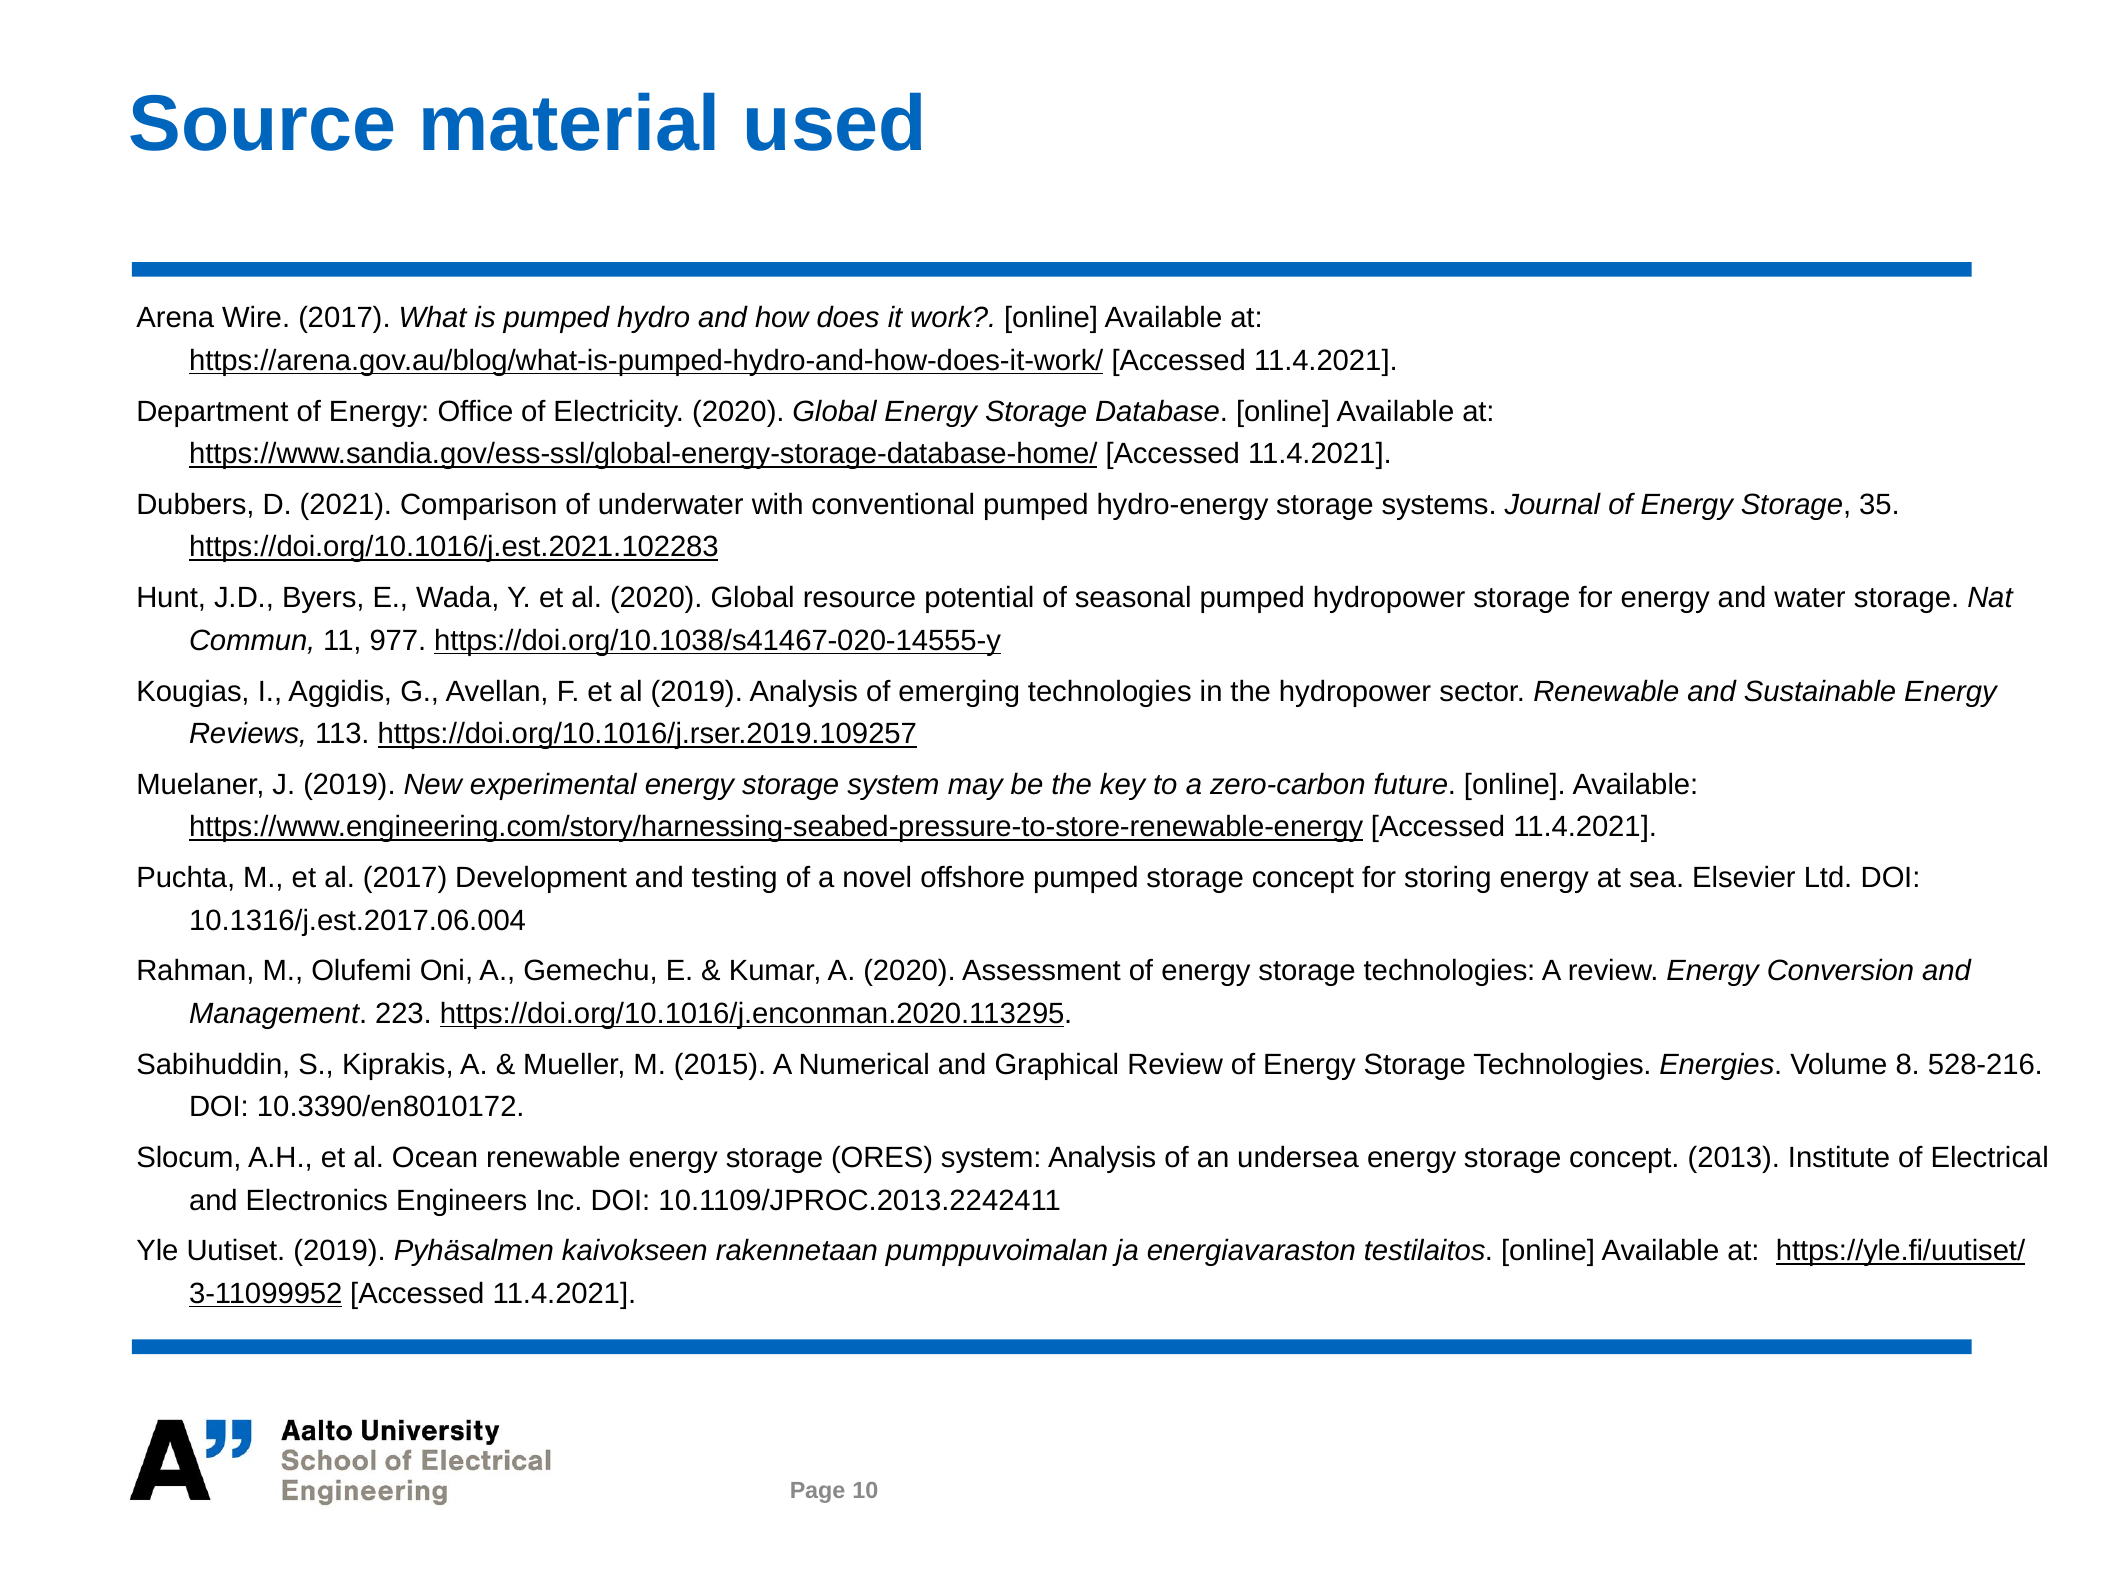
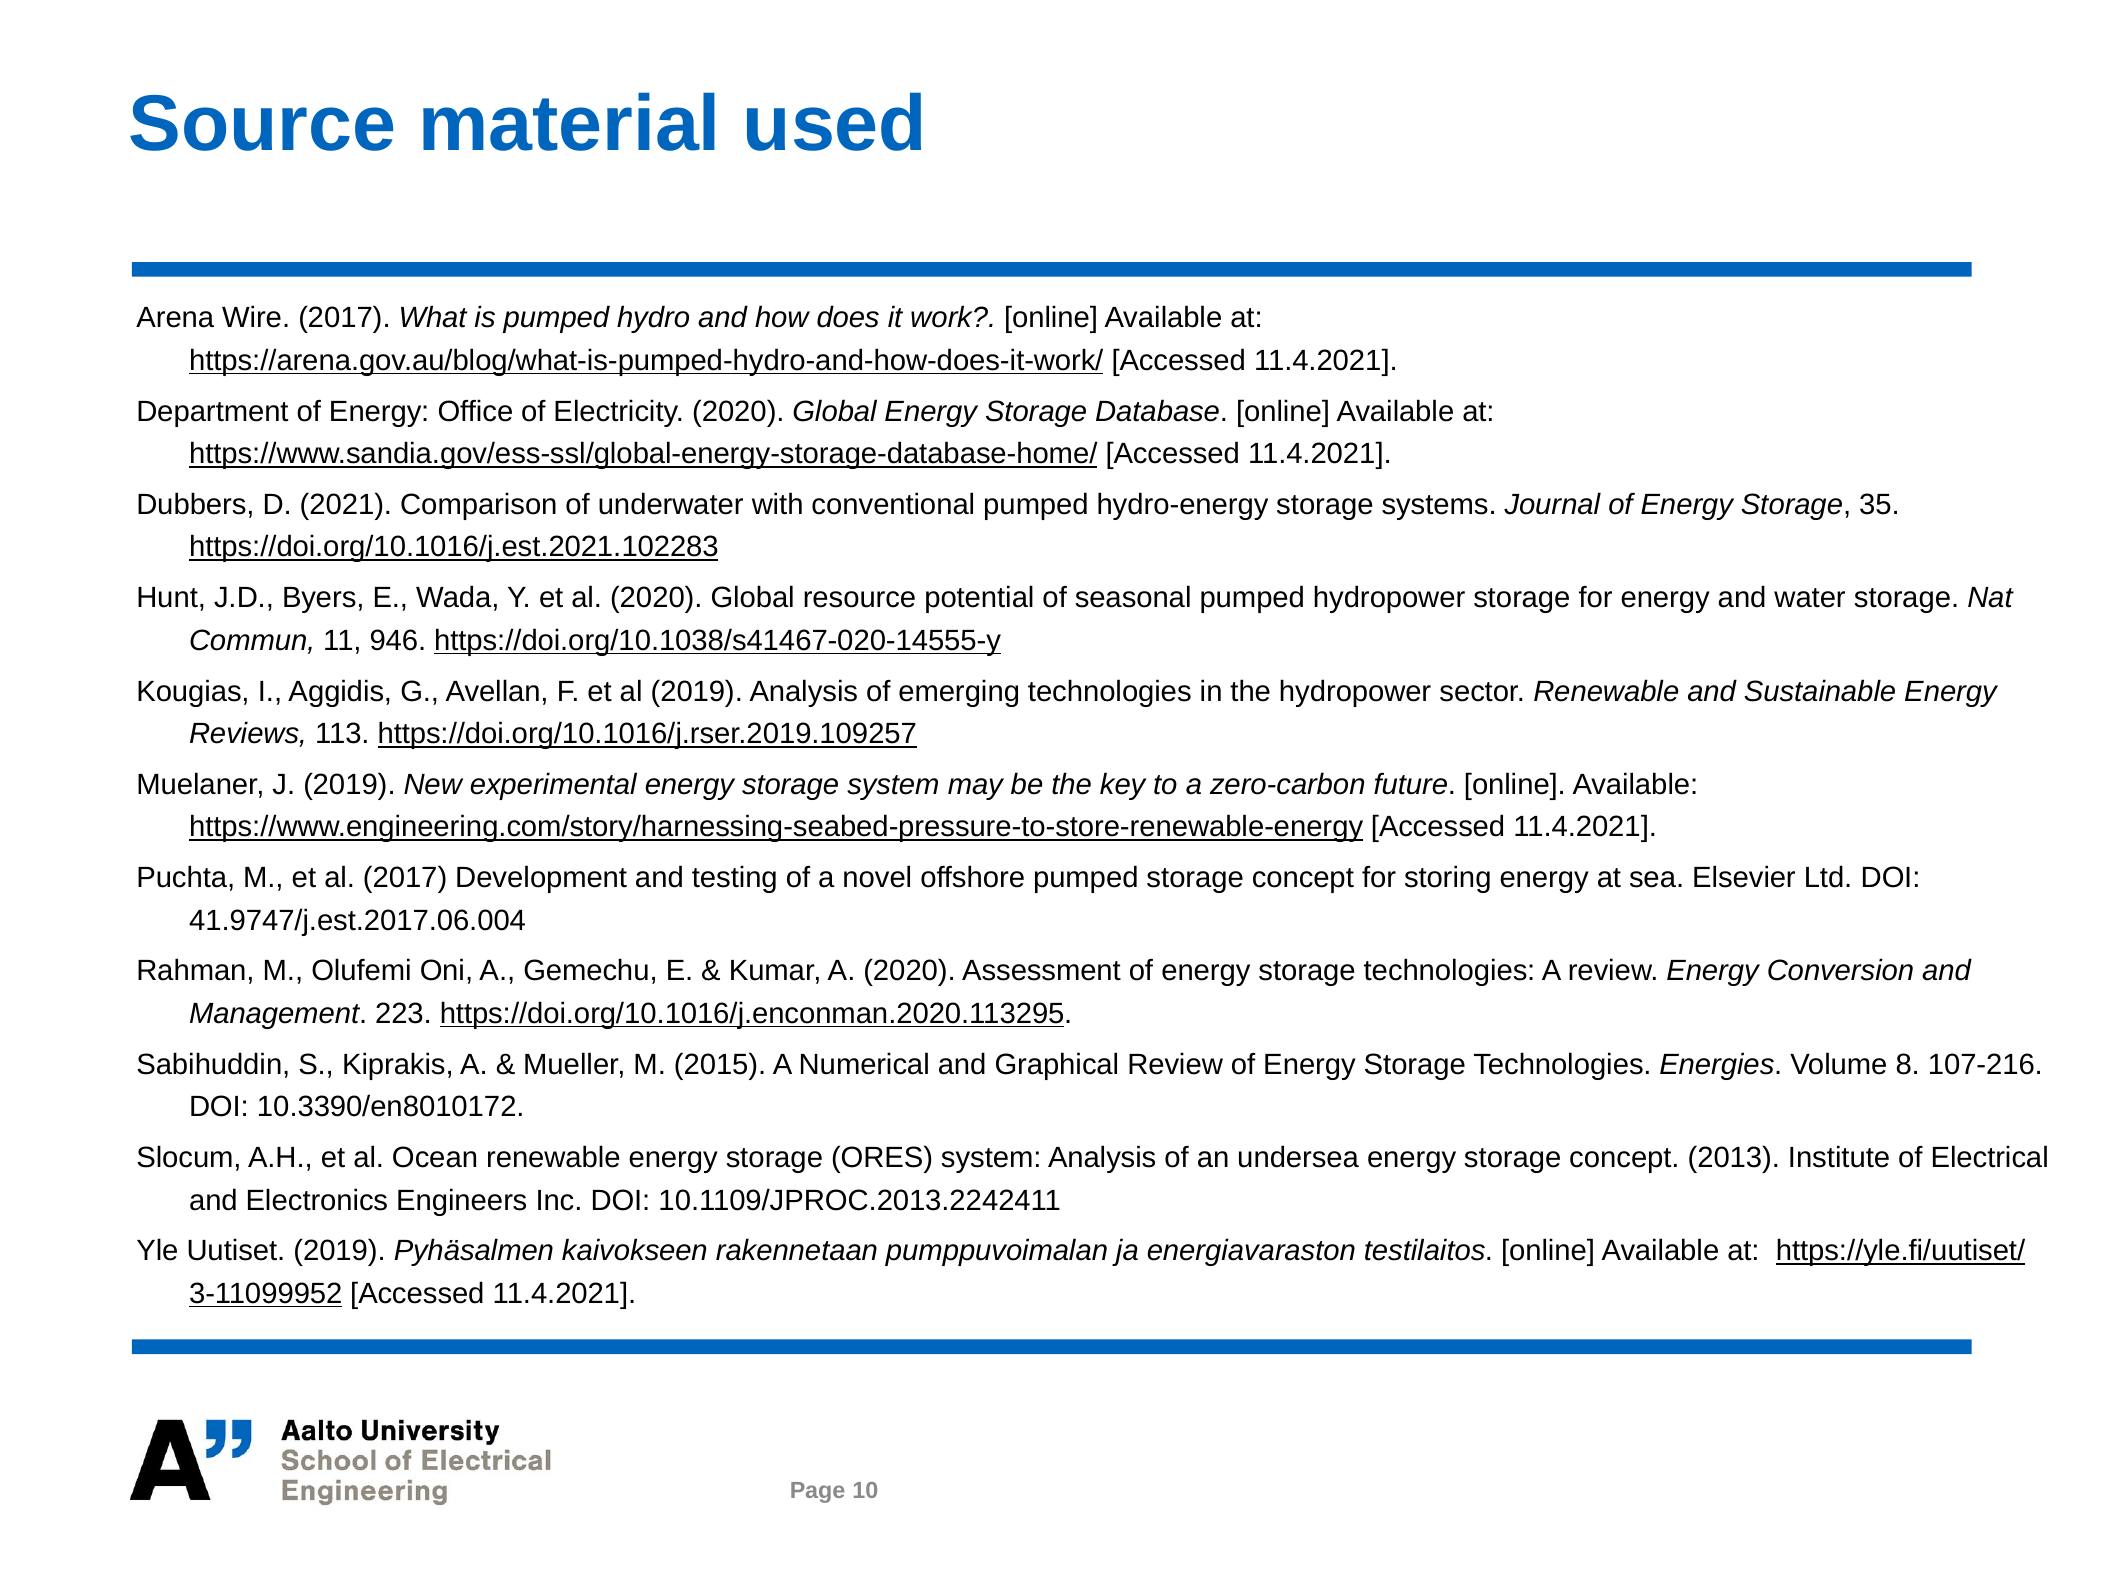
977: 977 -> 946 (398, 640)
10.1316/j.est.2017.06.004: 10.1316/j.est.2017.06.004 -> 41.9747/j.est.2017.06.004 (358, 920)
528-216: 528-216 -> 107-216 (1985, 1064)
